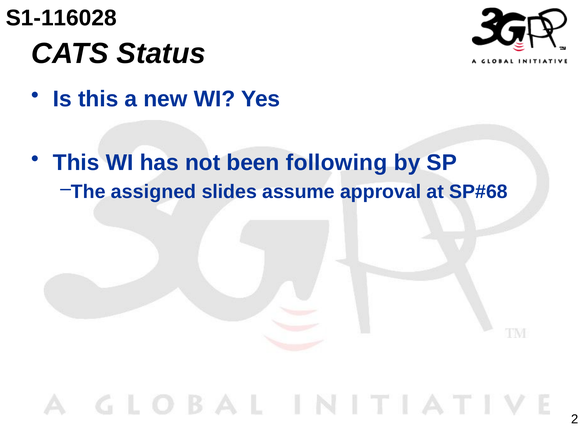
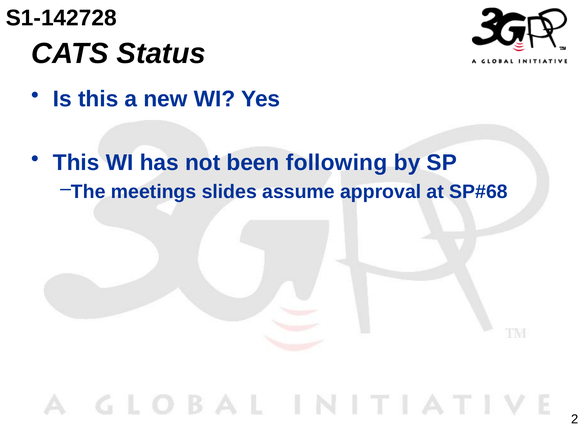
S1-116028: S1-116028 -> S1-142728 (61, 18)
assigned: assigned -> meetings (154, 192)
